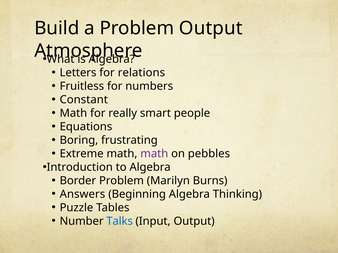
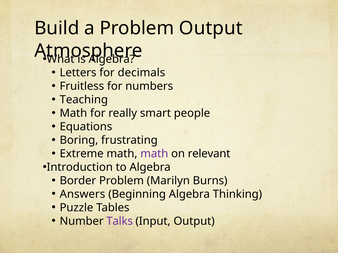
relations: relations -> decimals (141, 73)
Constant: Constant -> Teaching (84, 100)
pebbles: pebbles -> relevant (209, 154)
Talks colour: blue -> purple (120, 222)
